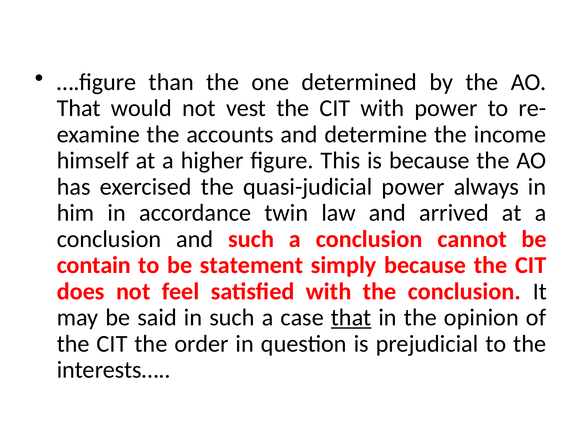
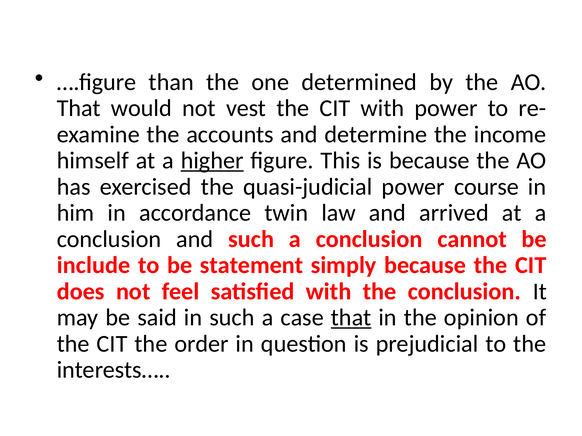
higher underline: none -> present (212, 161)
always: always -> course (486, 187)
contain: contain -> include (94, 266)
